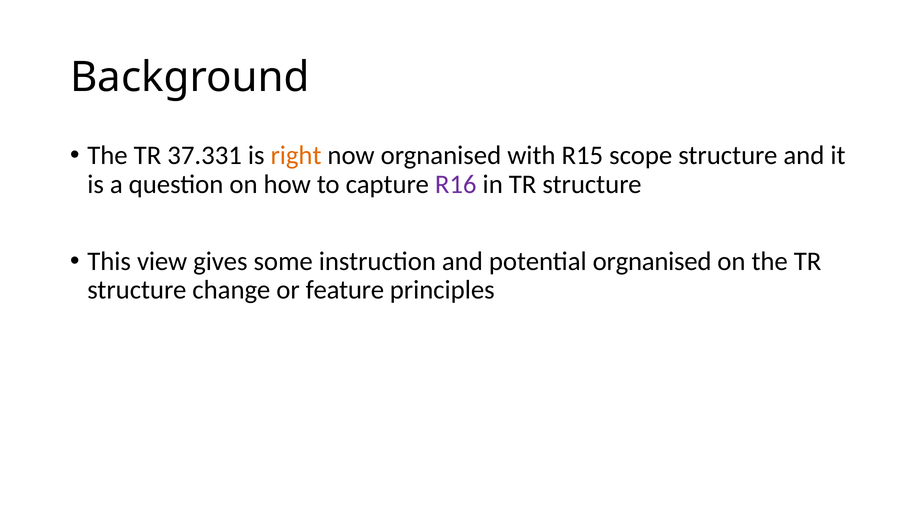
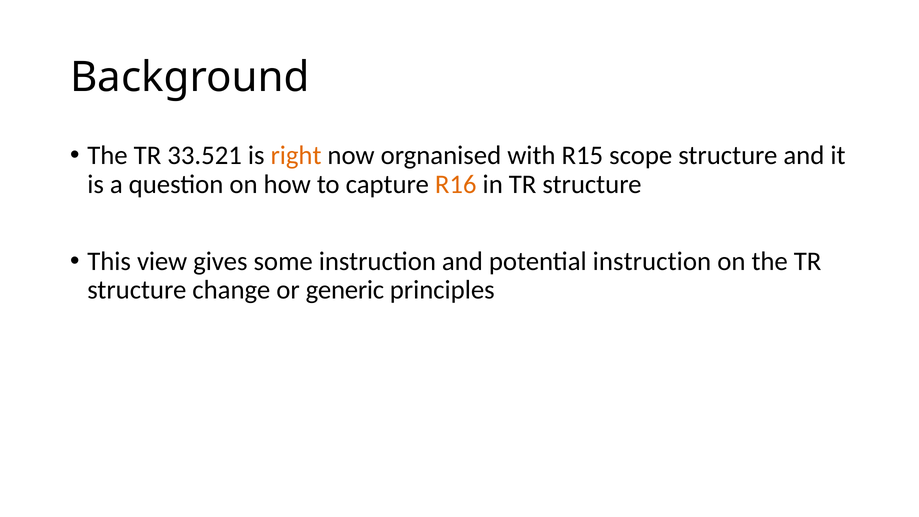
37.331: 37.331 -> 33.521 (205, 155)
R16 colour: purple -> orange (456, 184)
potential orgnanised: orgnanised -> instruction (652, 261)
feature: feature -> generic (345, 290)
